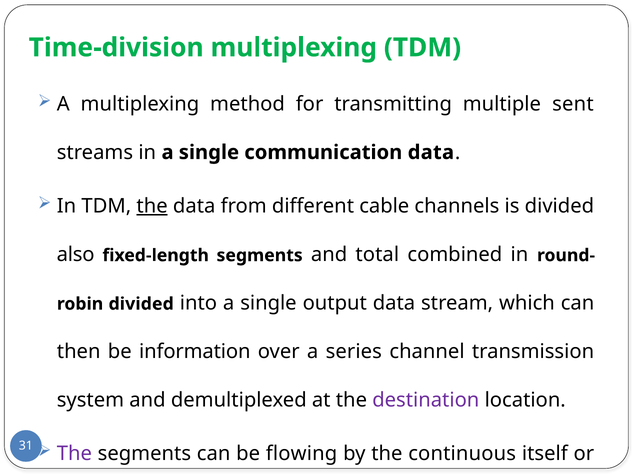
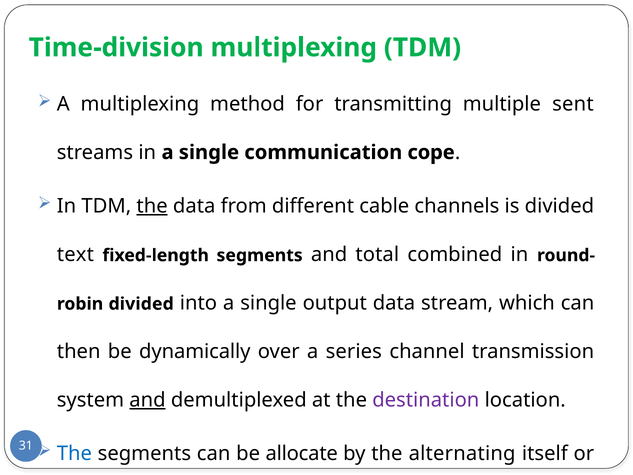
communication data: data -> cope (431, 152)
also: also -> text (75, 254)
information: information -> dynamically (195, 351)
and underline: none -> present (147, 400)
The colour: purple -> blue (74, 454)
flowing: flowing -> allocate (302, 454)
continuous: continuous -> alternating (462, 454)
